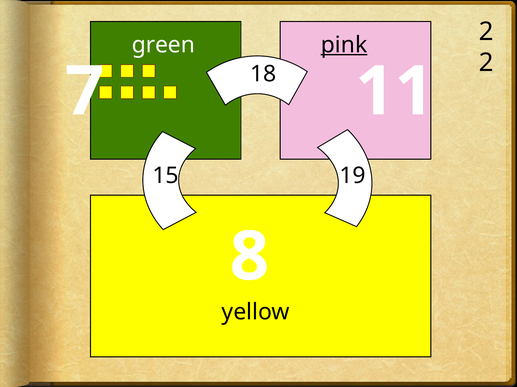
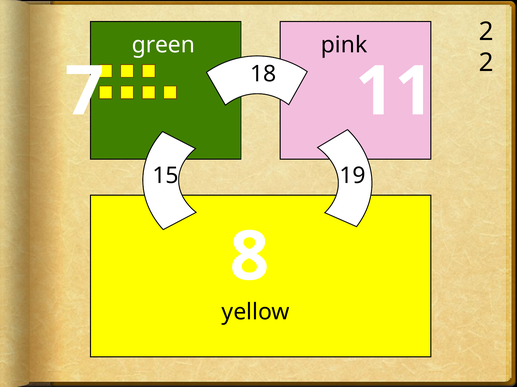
pink underline: present -> none (344, 45)
